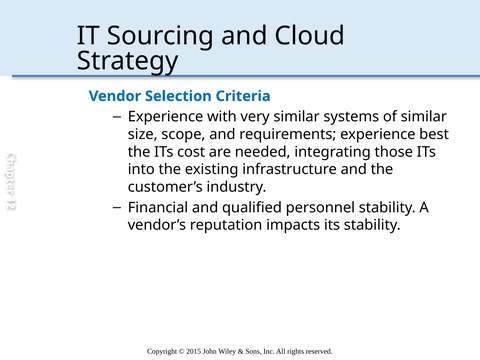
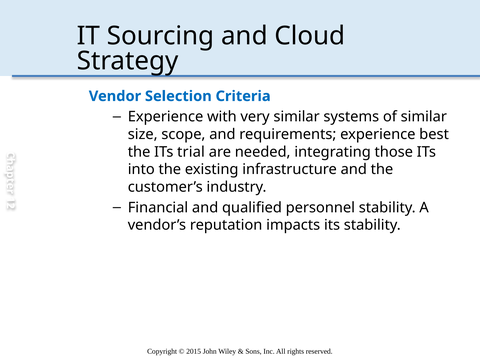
cost: cost -> trial (191, 152)
